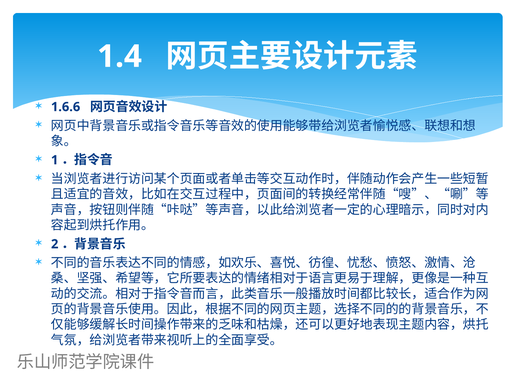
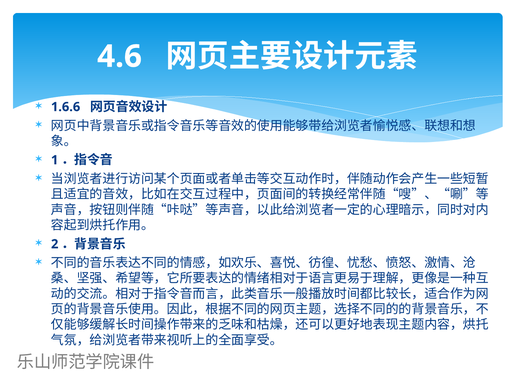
1.4: 1.4 -> 4.6 (120, 57)
